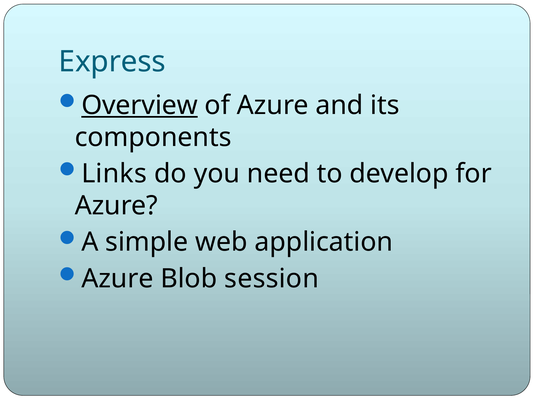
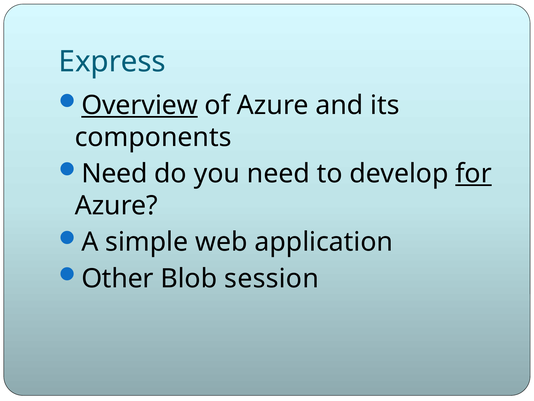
Links: Links -> Need (114, 173)
for underline: none -> present (474, 173)
Azure: Azure -> Other (117, 278)
